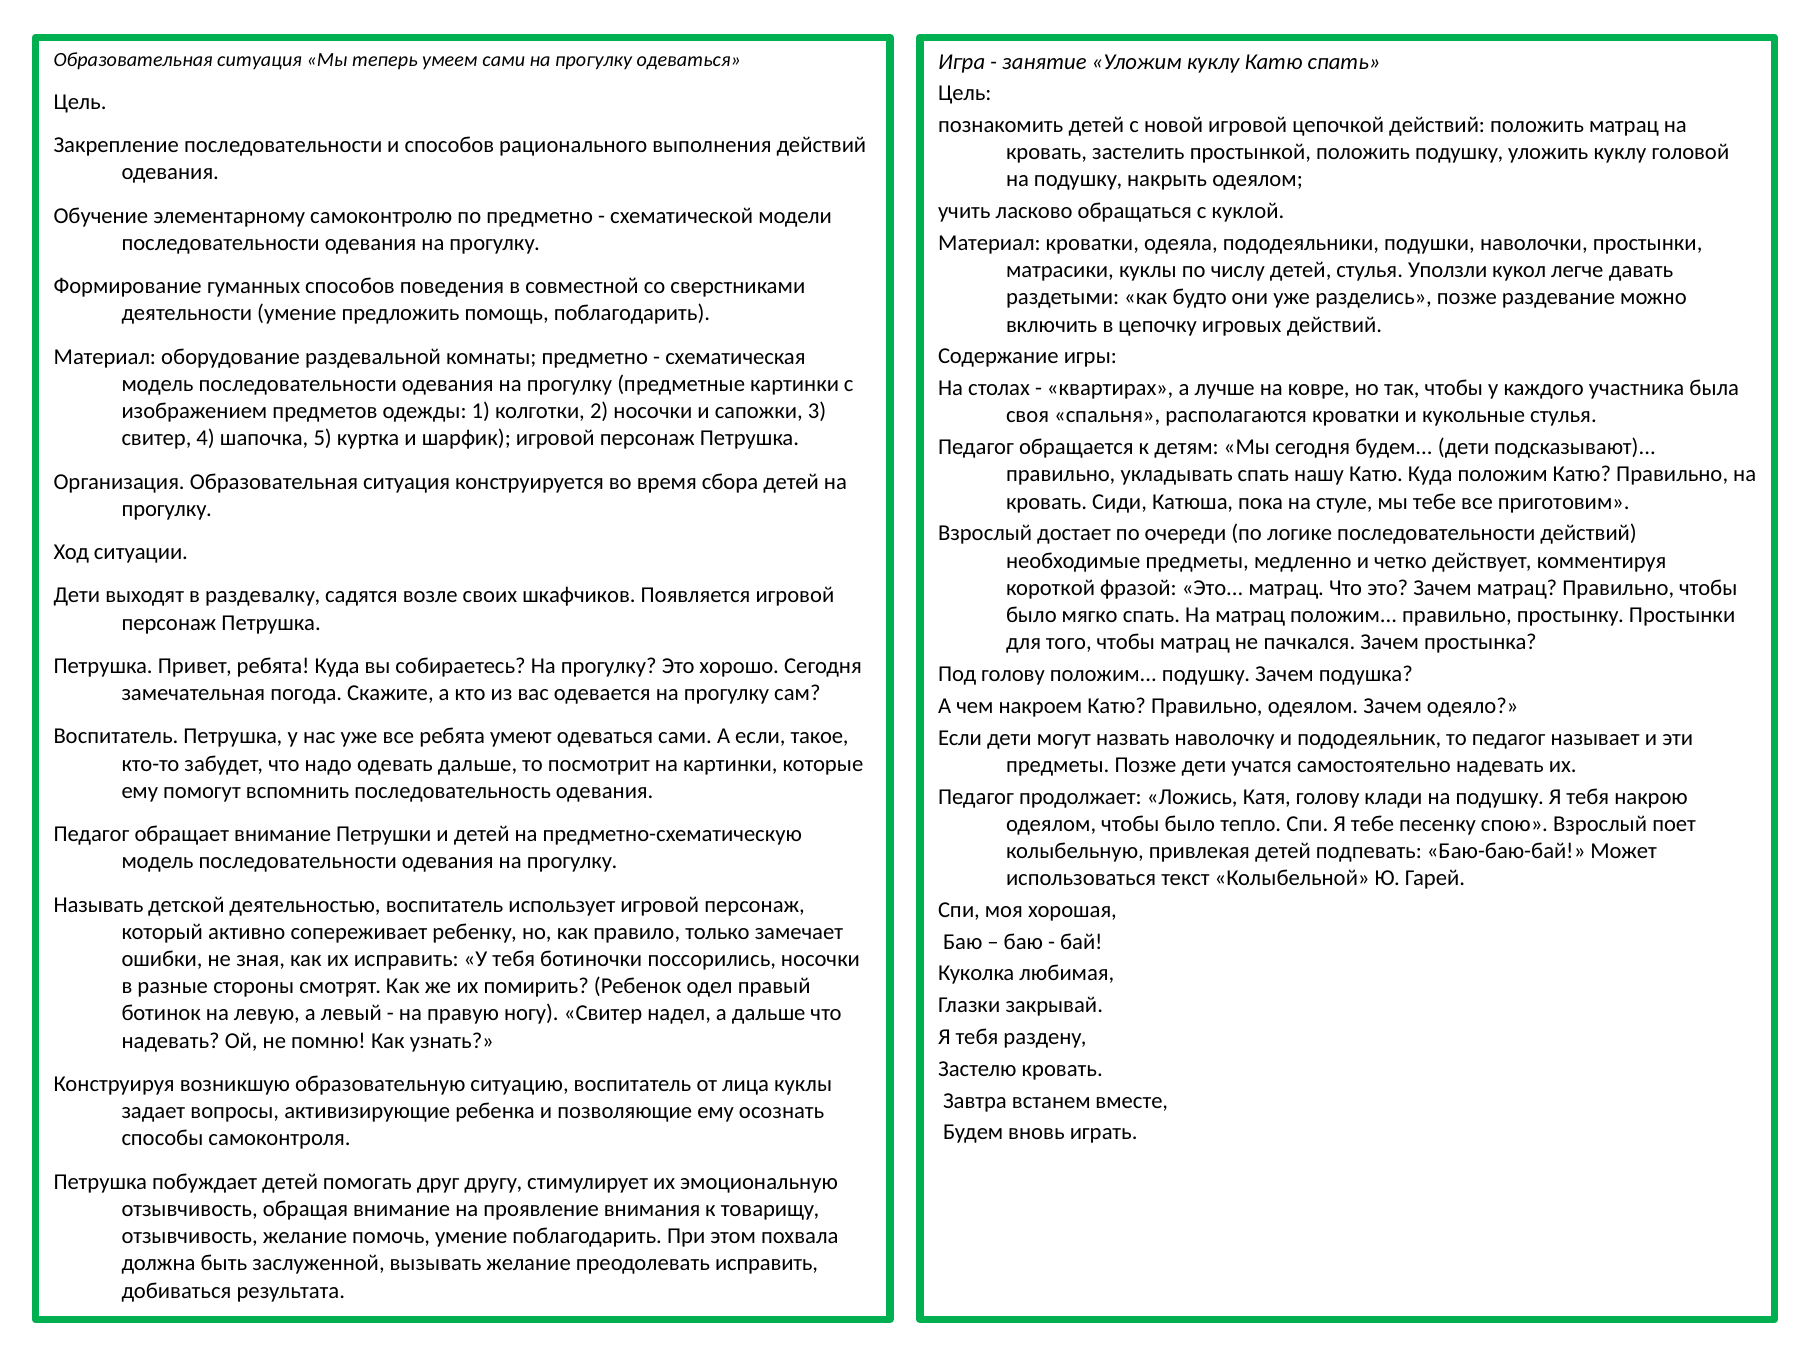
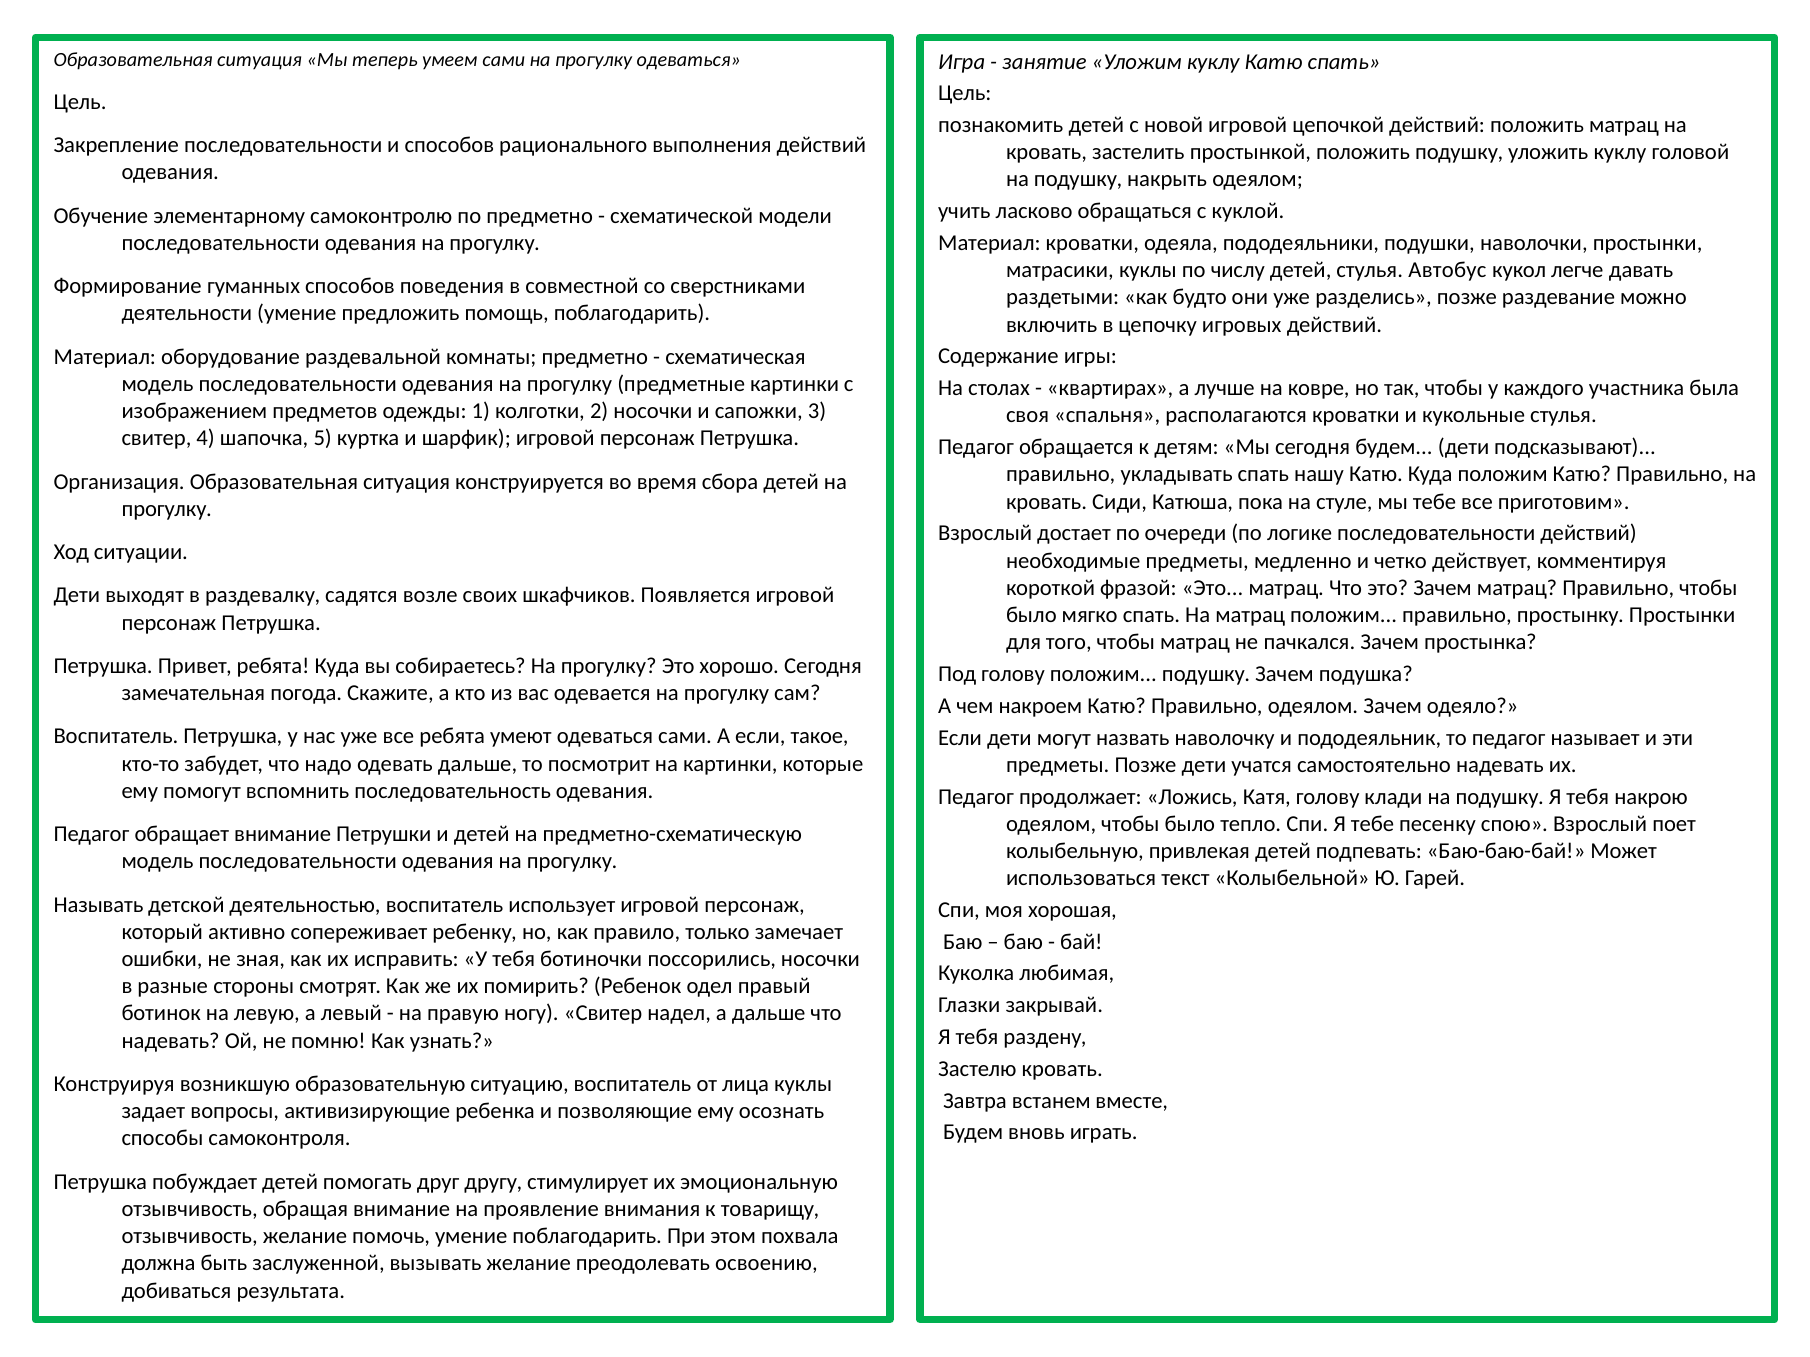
Уползли: Уползли -> Автобус (1447, 270)
преодолевать исправить: исправить -> освоению (766, 1264)
